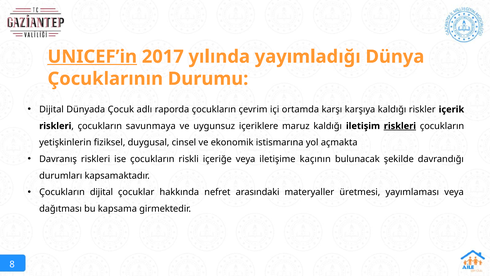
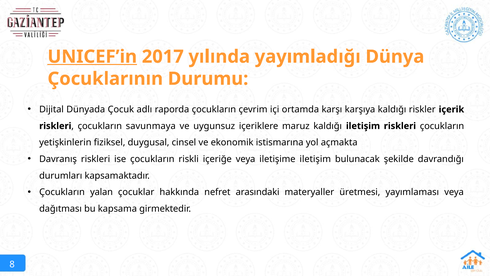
riskleri underline: present -> none (400, 126)
iletişime kaçının: kaçının -> iletişim (315, 159)
Çocukların dijital: dijital -> yalan (101, 192)
